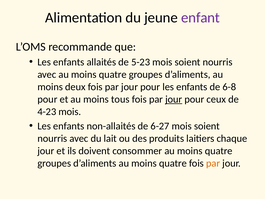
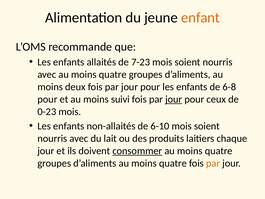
enfant colour: purple -> orange (201, 18)
5-23: 5-23 -> 7-23 (141, 62)
tous: tous -> suivi (120, 99)
4-23: 4-23 -> 0-23 (47, 111)
6-27: 6-27 -> 6-10 (160, 126)
consommer underline: none -> present (137, 151)
